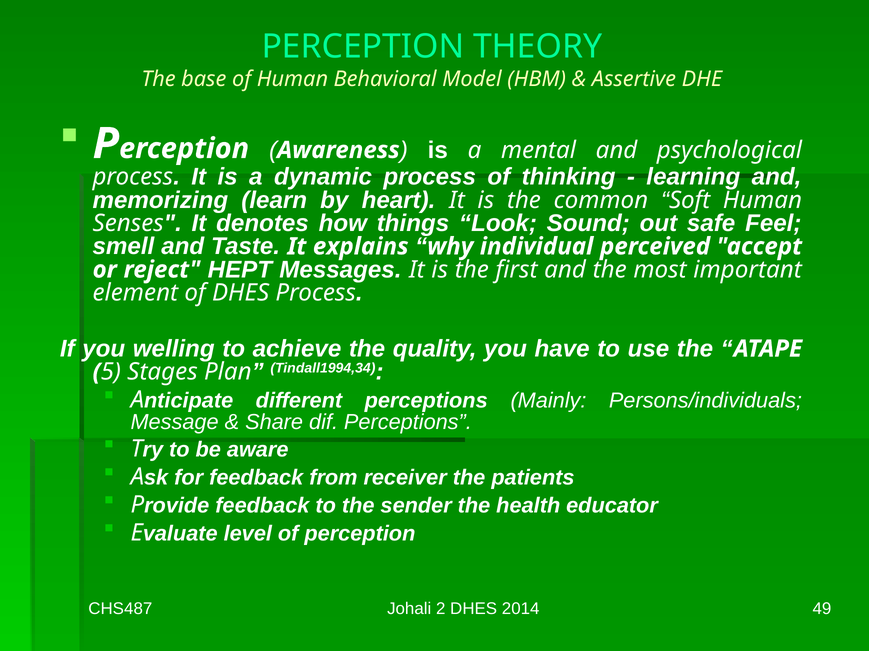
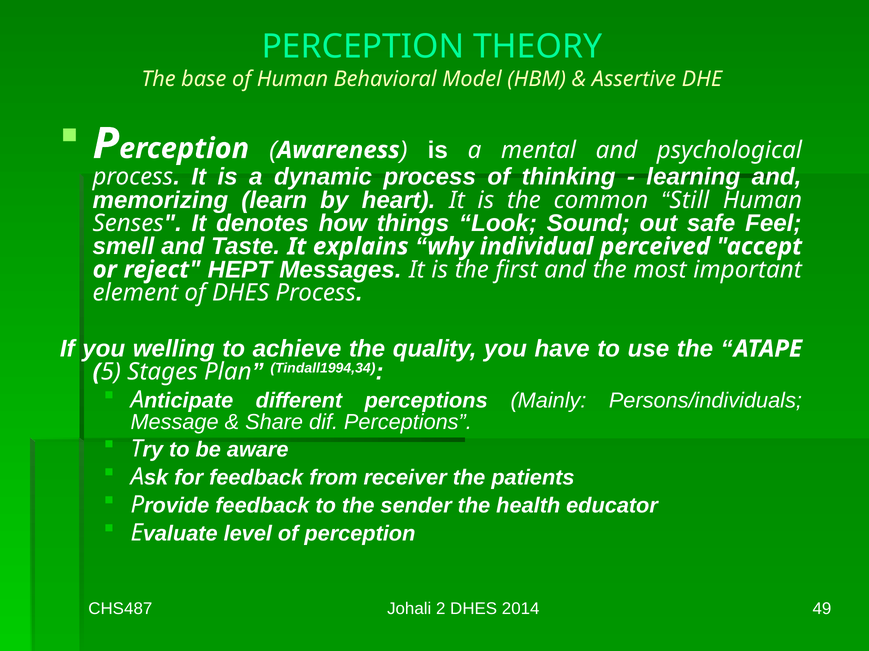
Soft: Soft -> Still (689, 200)
